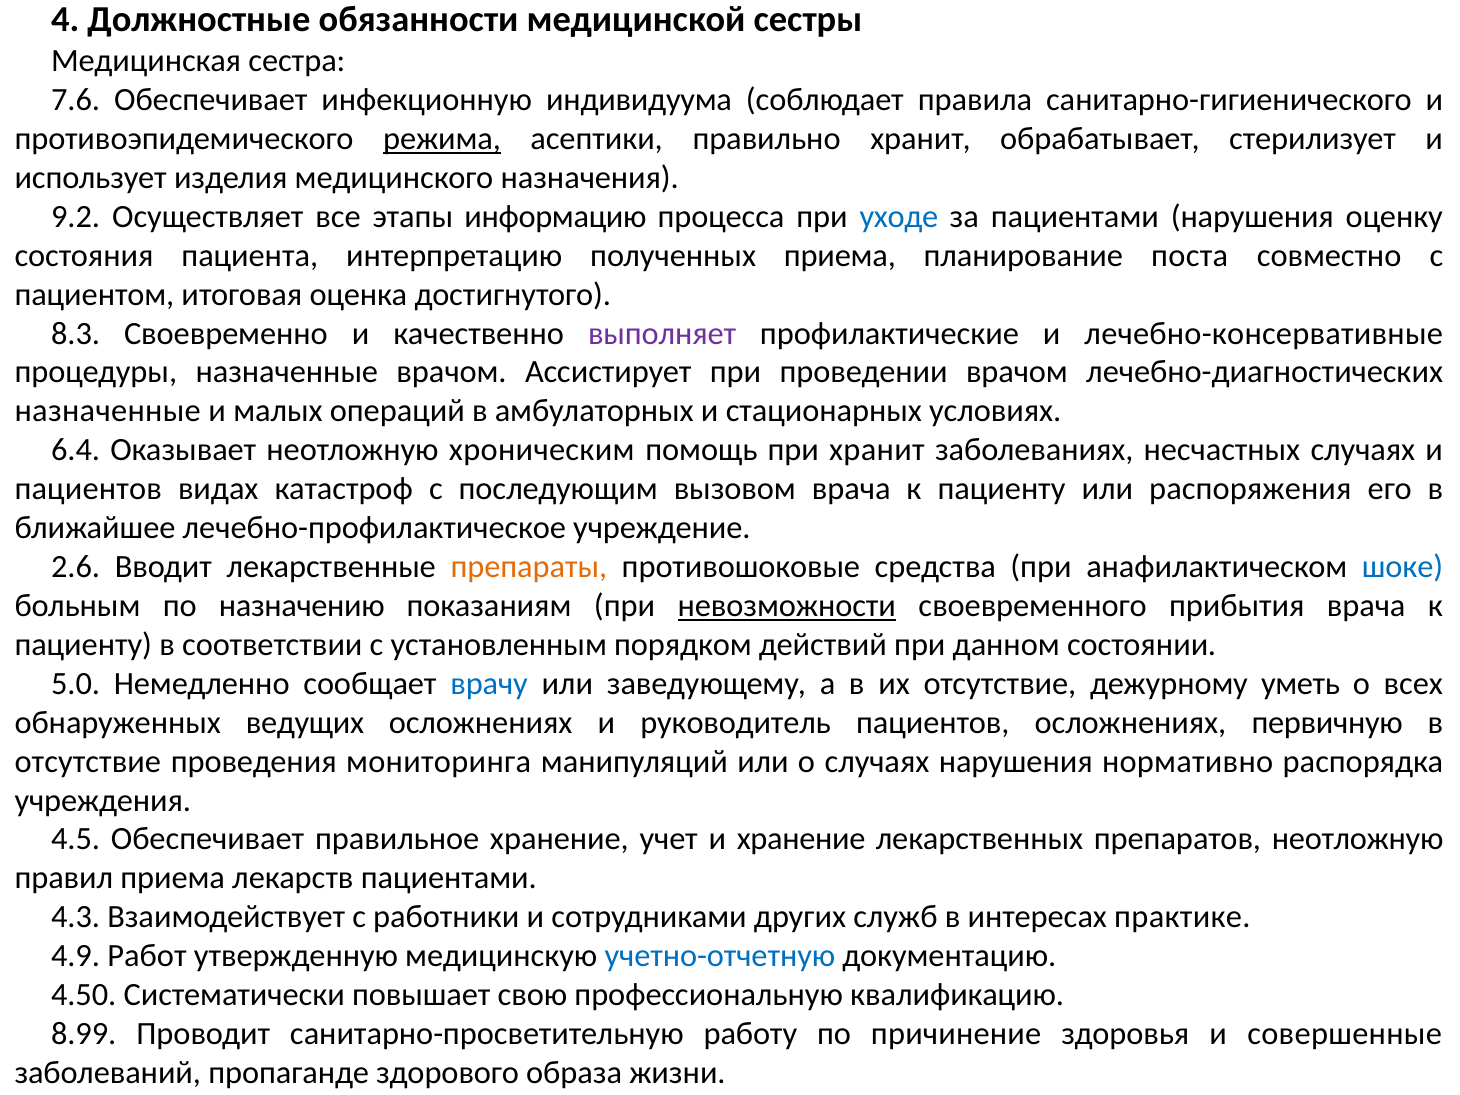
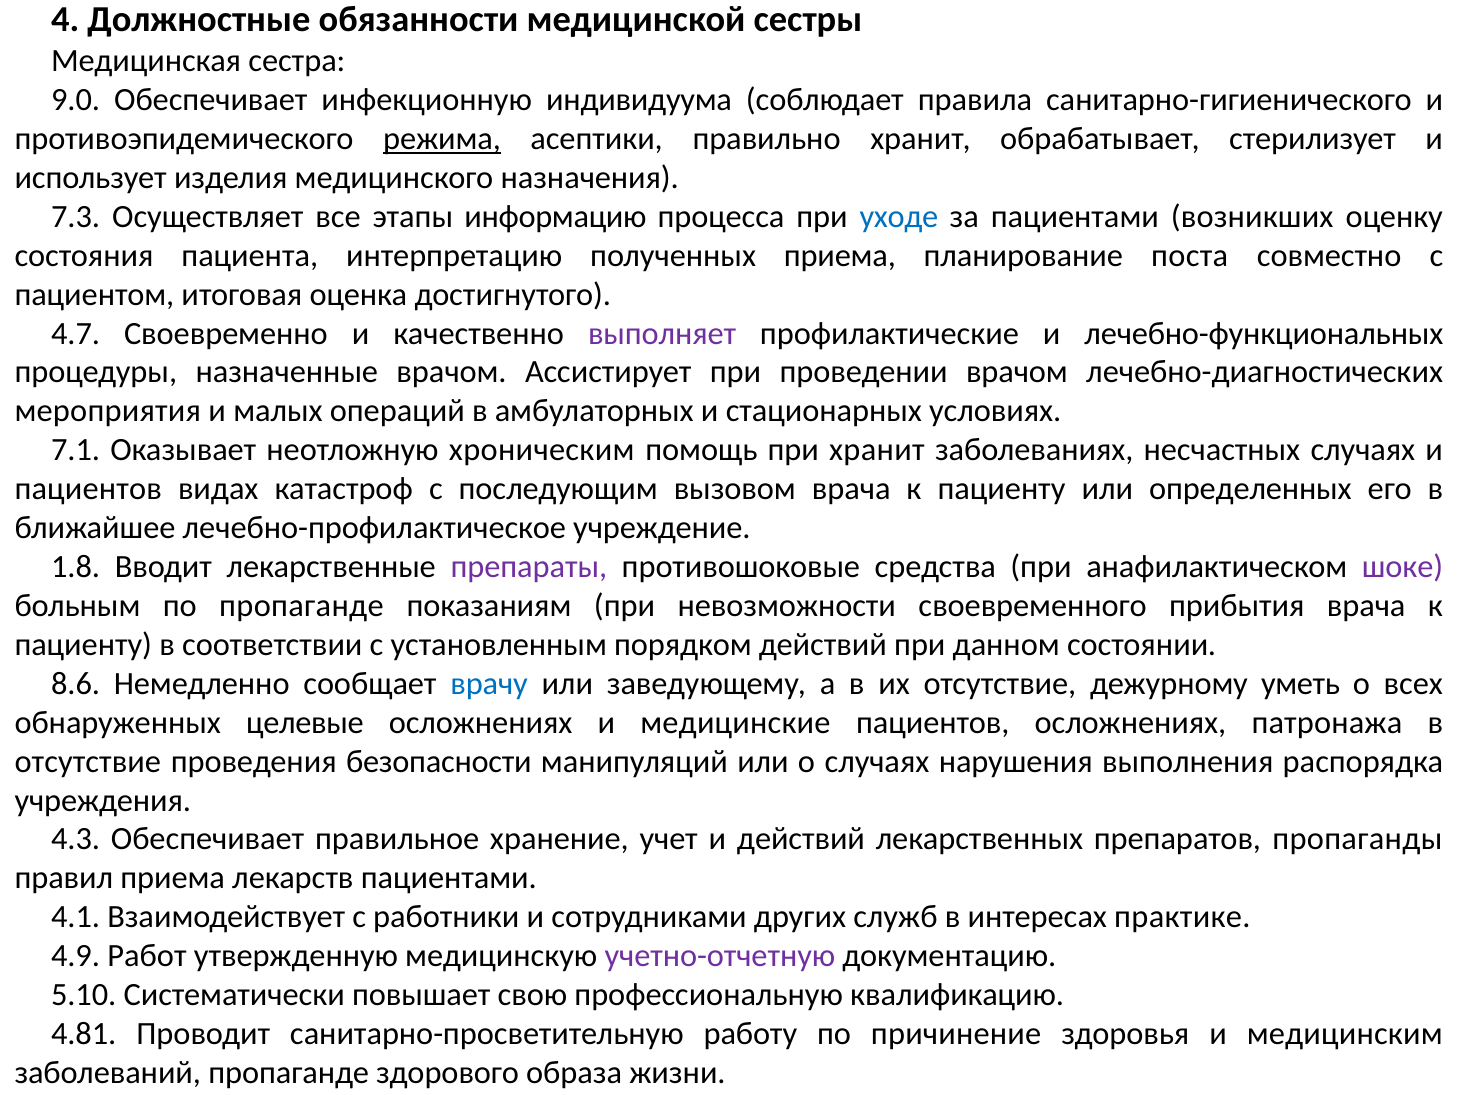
7.6: 7.6 -> 9.0 (76, 100)
9.2: 9.2 -> 7.3 (76, 217)
пациентами нарушения: нарушения -> возникших (1252, 217)
8.3: 8.3 -> 4.7 (76, 333)
лечебно-консервативные: лечебно-консервативные -> лечебно-функциональных (1264, 333)
назначенные: назначенные -> мероприятия (108, 411)
6.4: 6.4 -> 7.1 (76, 450)
распоряжения: распоряжения -> определенных (1250, 489)
2.6: 2.6 -> 1.8 (76, 567)
препараты colour: orange -> purple (529, 567)
шоке colour: blue -> purple (1403, 567)
по назначению: назначению -> пропаганде (301, 606)
невозможности underline: present -> none (787, 606)
5.0: 5.0 -> 8.6 (76, 684)
ведущих: ведущих -> целевые (305, 723)
руководитель: руководитель -> медицинские (735, 723)
первичную: первичную -> патронажа (1327, 723)
мониторинга: мониторинга -> безопасности (439, 761)
нормативно: нормативно -> выполнения (1188, 761)
4.5: 4.5 -> 4.3 (76, 839)
и хранение: хранение -> действий (801, 839)
препаратов неотложную: неотложную -> пропаганды (1357, 839)
4.3: 4.3 -> 4.1 (76, 917)
учетно-отчетную colour: blue -> purple (720, 956)
4.50: 4.50 -> 5.10 (84, 995)
8.99: 8.99 -> 4.81 (84, 1034)
совершенные: совершенные -> медицинским (1345, 1034)
